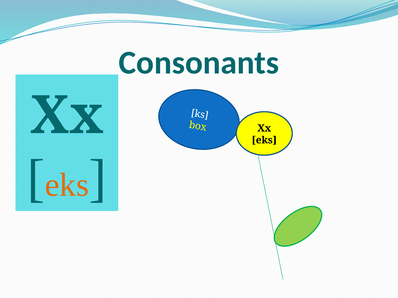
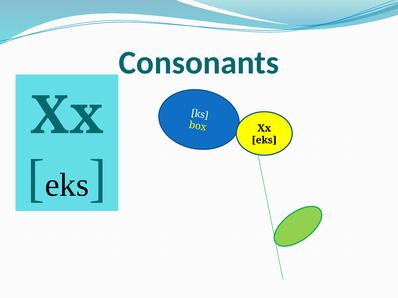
eks colour: orange -> black (67, 185)
